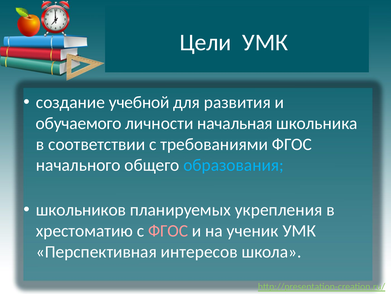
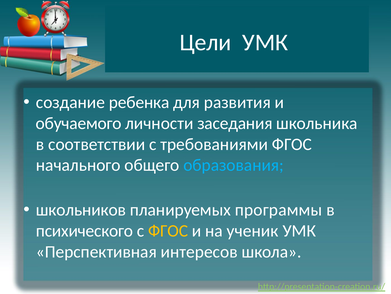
учебной: учебной -> ребенка (139, 102)
начальная: начальная -> заседания (235, 123)
укрепления: укрепления -> программы (279, 209)
хрестоматию: хрестоматию -> психического (85, 230)
ФГОС colour: pink -> yellow (168, 230)
